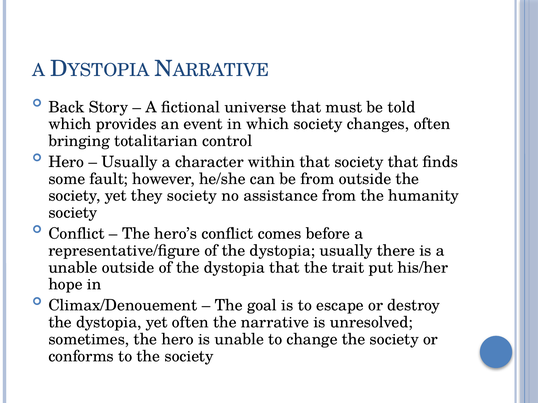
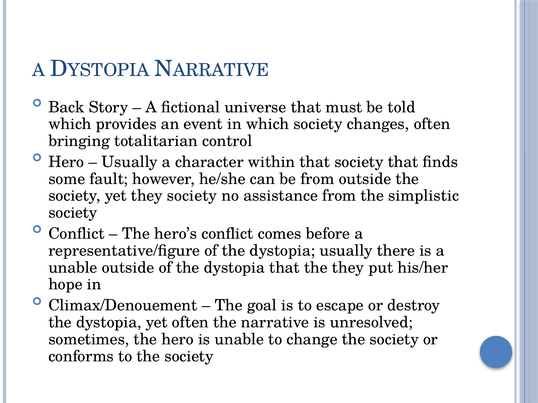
humanity: humanity -> simplistic (424, 196)
the trait: trait -> they (348, 268)
